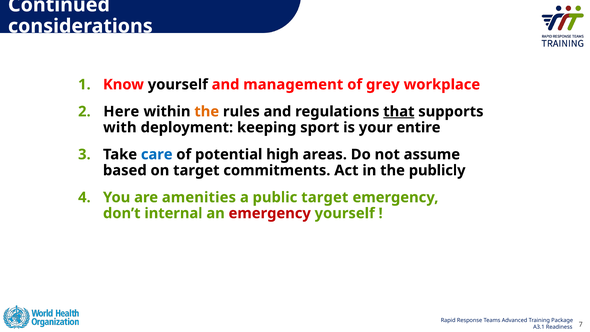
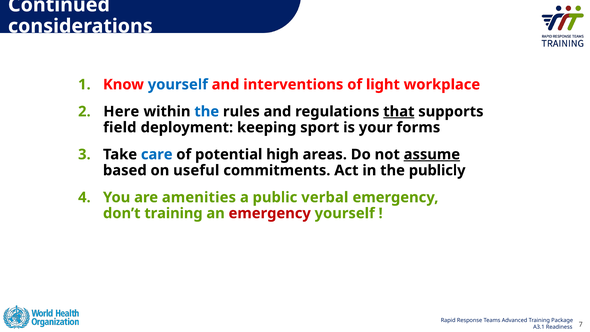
yourself colour: black -> blue (178, 85)
management: management -> interventions (293, 85)
grey: grey -> light (383, 85)
the colour: orange -> blue (207, 111)
with: with -> field (120, 127)
entire: entire -> forms (418, 127)
assume underline: none -> present (432, 154)
on target: target -> useful (196, 170)
public target: target -> verbal (325, 197)
don’t internal: internal -> training (174, 213)
